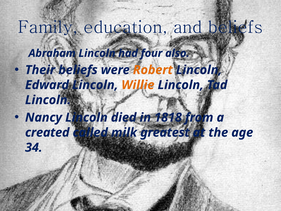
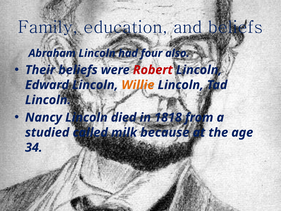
Robert colour: orange -> red (153, 70)
created: created -> studied (47, 132)
greatest: greatest -> because (165, 132)
